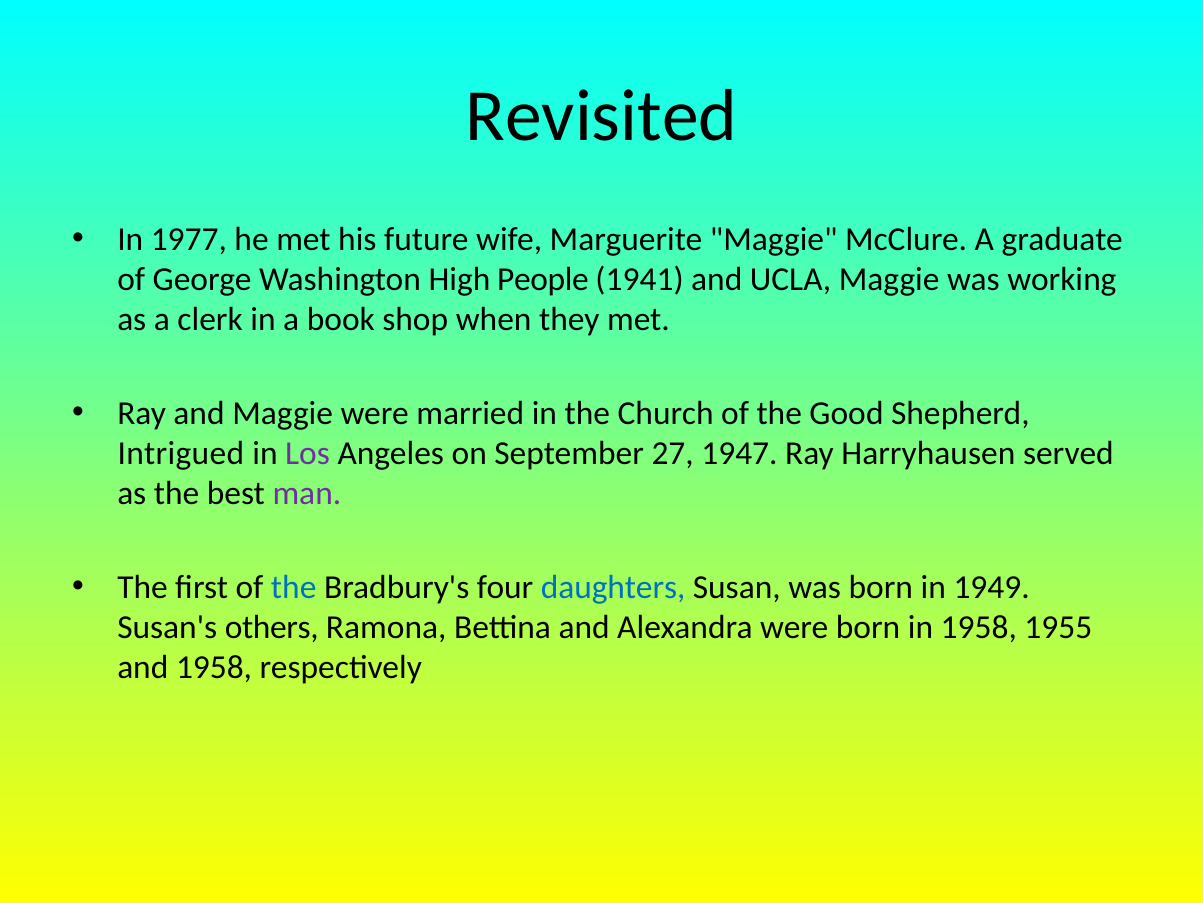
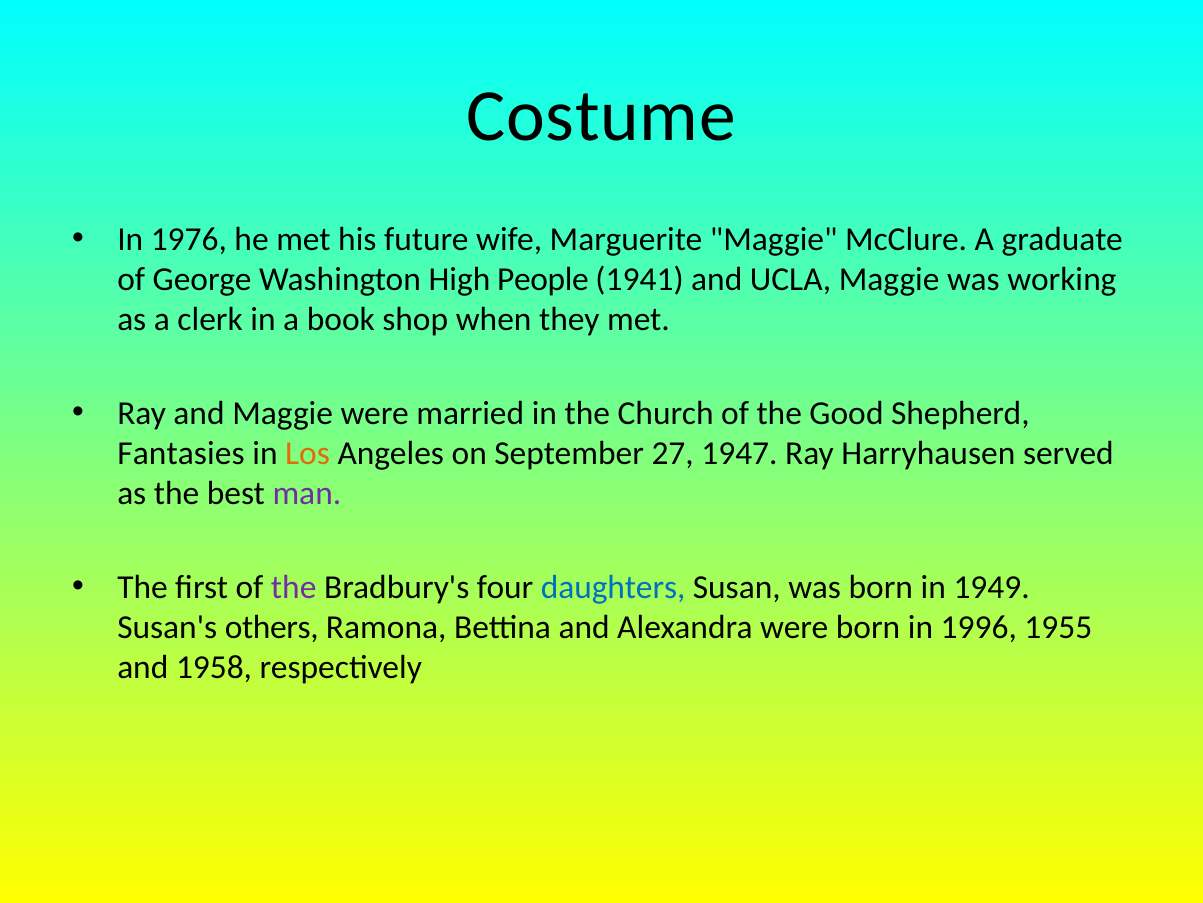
Revisited: Revisited -> Costume (601, 116)
1977: 1977 -> 1976 (189, 239)
Intrigued: Intrigued -> Fantasies (181, 453)
Los colour: purple -> orange (308, 453)
the colour: blue -> purple (294, 587)
in 1958: 1958 -> 1996 (979, 627)
